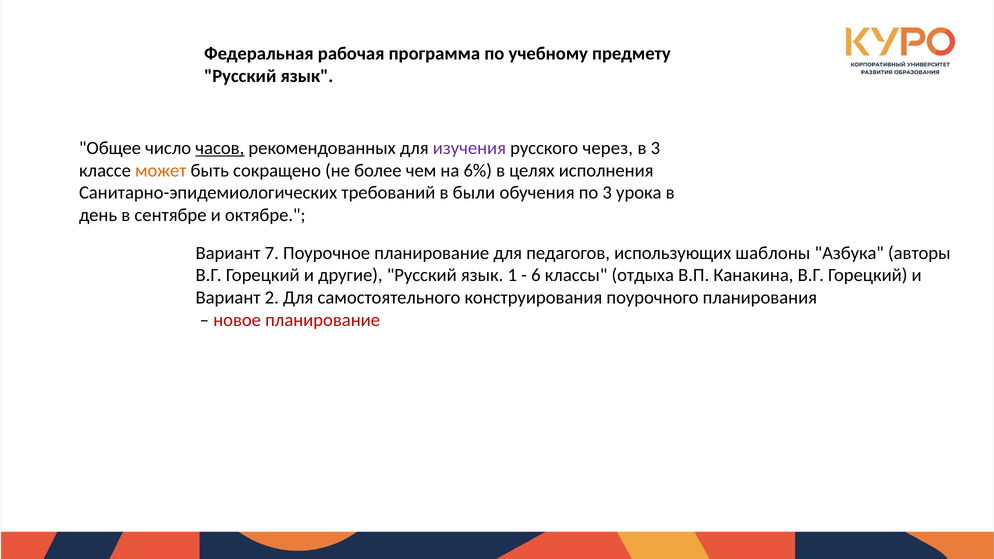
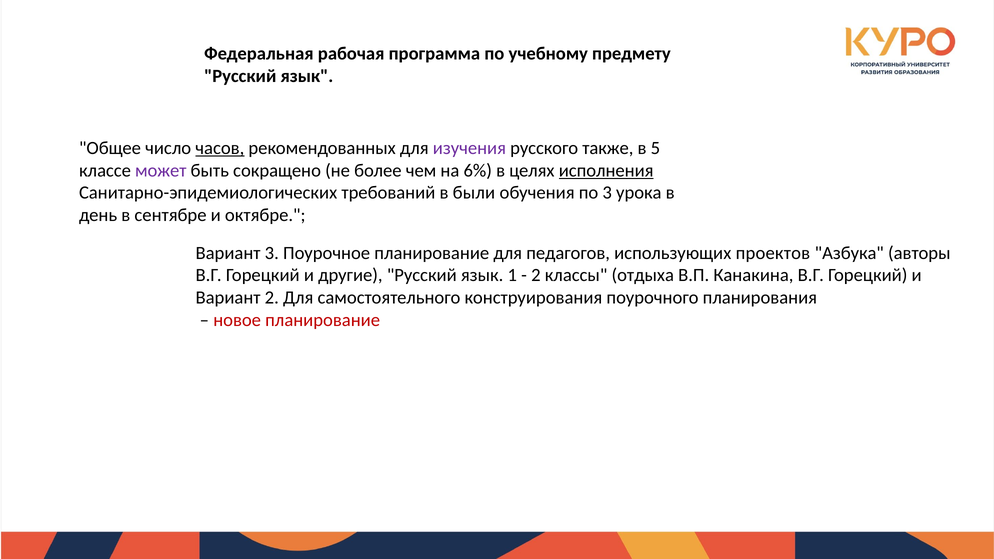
через: через -> также (608, 148)
в 3: 3 -> 5 (655, 148)
может colour: orange -> purple (161, 170)
исполнения underline: none -> present (606, 170)
Вариант 7: 7 -> 3 (272, 253)
шаблоны: шаблоны -> проектов (773, 253)
6: 6 -> 2 (536, 275)
